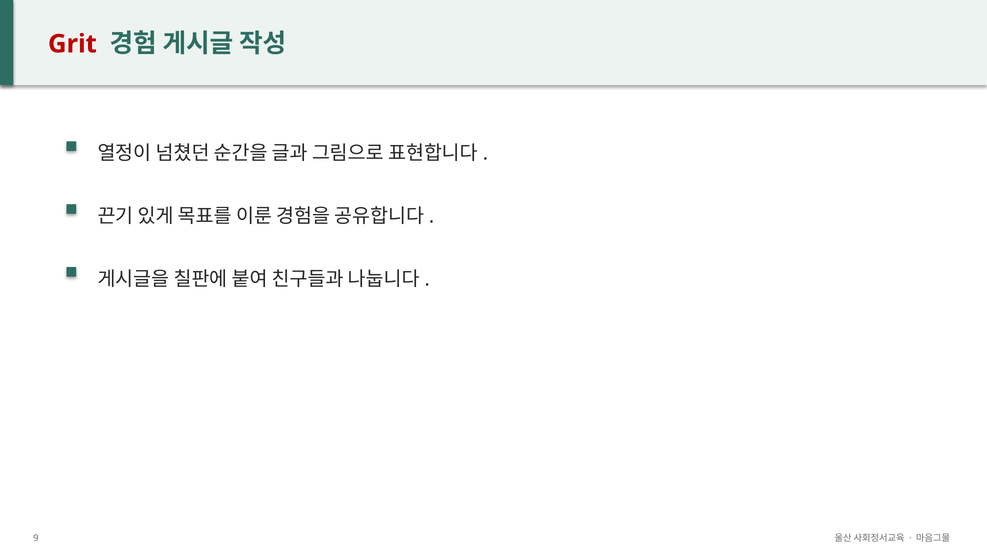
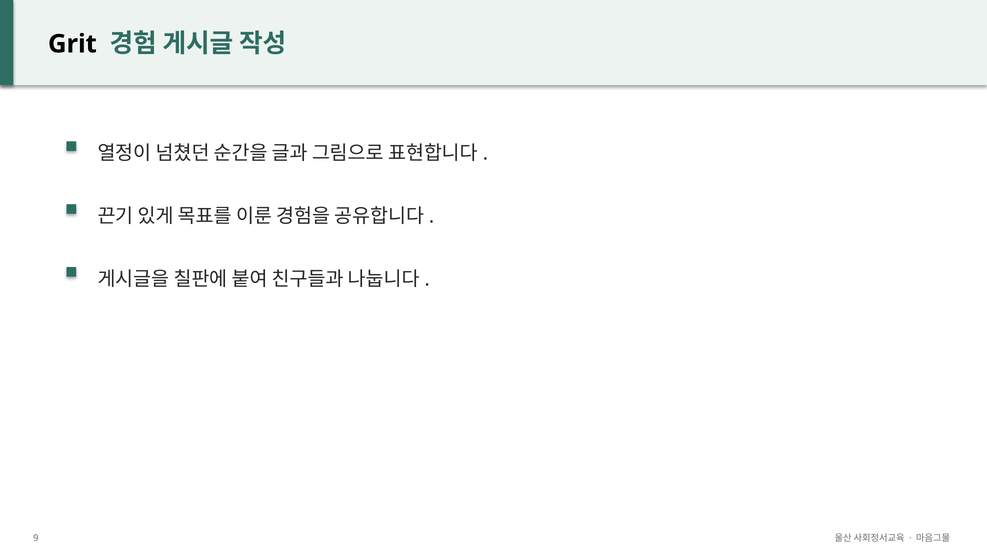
Grit colour: red -> black (72, 44)
